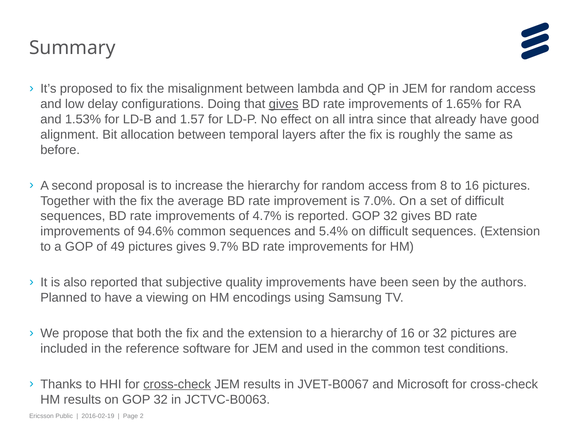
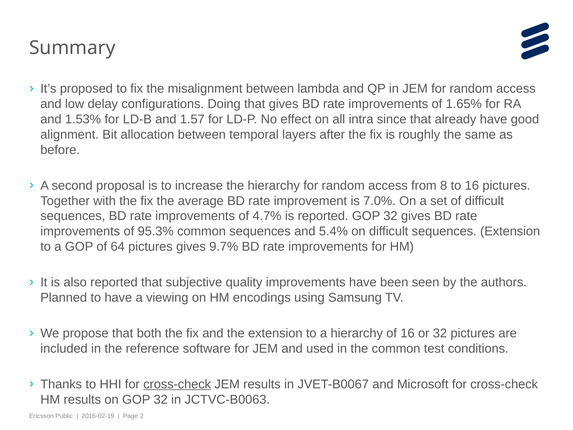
gives underline: present -> none (284, 104)
94.6%: 94.6% -> 95.3% (156, 231)
49: 49 -> 64 (118, 247)
